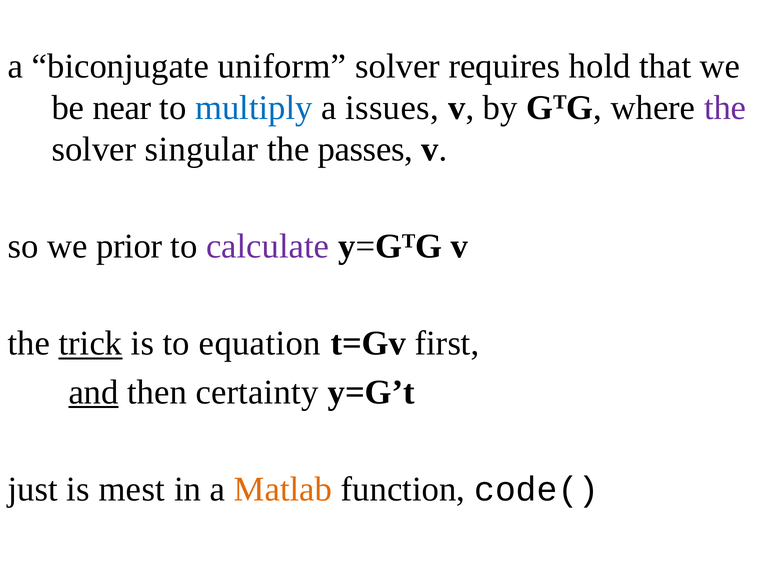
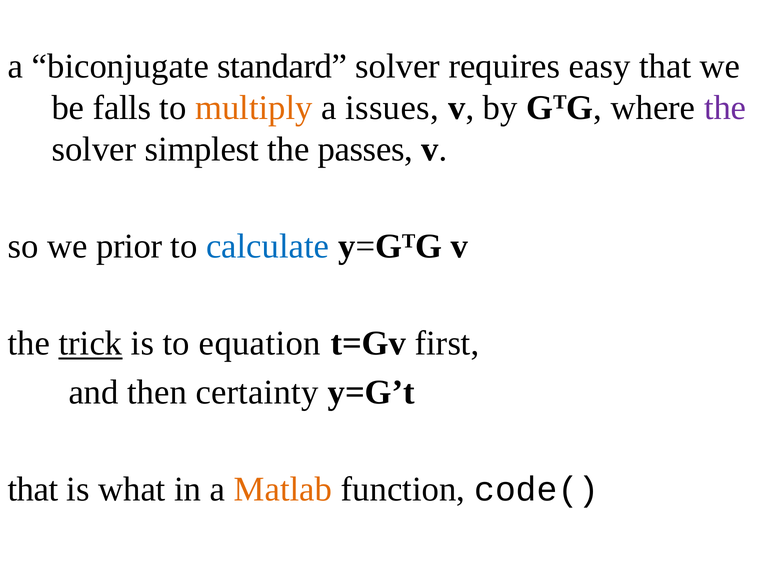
uniform: uniform -> standard (282, 66)
hold: hold -> easy (600, 66)
near: near -> falls (122, 108)
multiply colour: blue -> orange (254, 108)
singular: singular -> simplest (202, 149)
calculate colour: purple -> blue (268, 246)
and underline: present -> none (94, 392)
just: just -> that (33, 489)
mest: mest -> what (132, 489)
